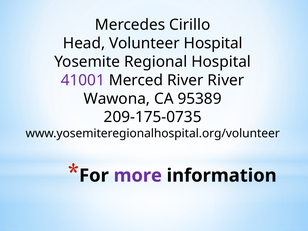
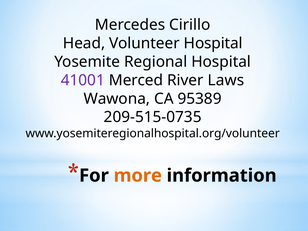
River River: River -> Laws (226, 80)
209-175-0735: 209-175-0735 -> 209-515-0735 (153, 117)
more colour: purple -> orange (138, 176)
